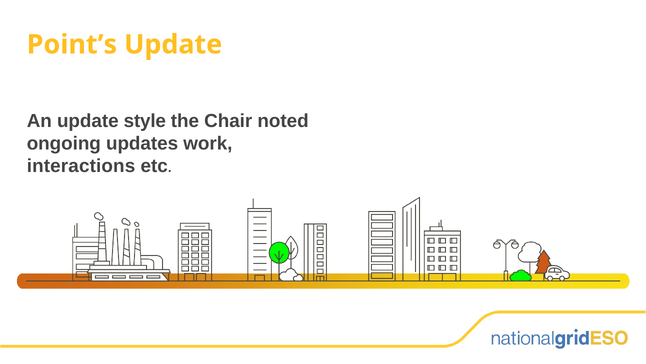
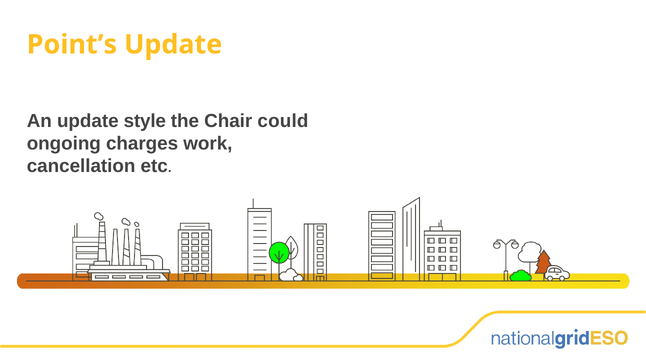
noted: noted -> could (283, 121)
updates: updates -> charges (142, 143)
interactions: interactions -> cancellation (81, 166)
